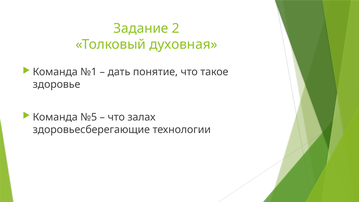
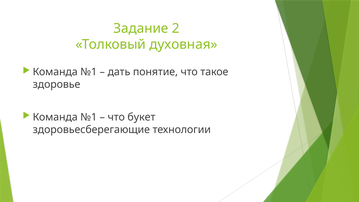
№5: №5 -> №1 (89, 117)
залах: залах -> букет (141, 117)
